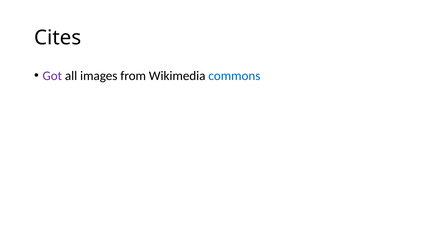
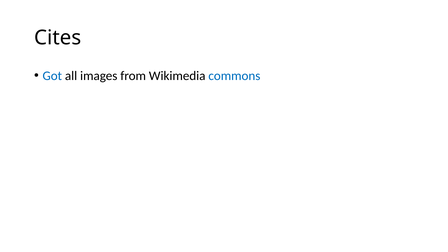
Got colour: purple -> blue (52, 76)
